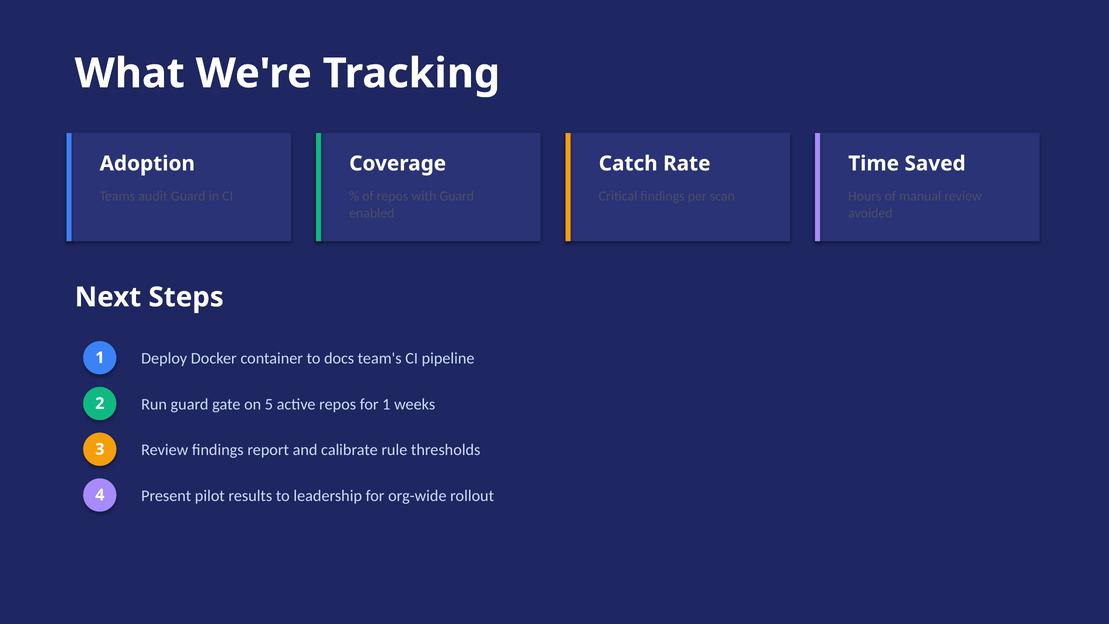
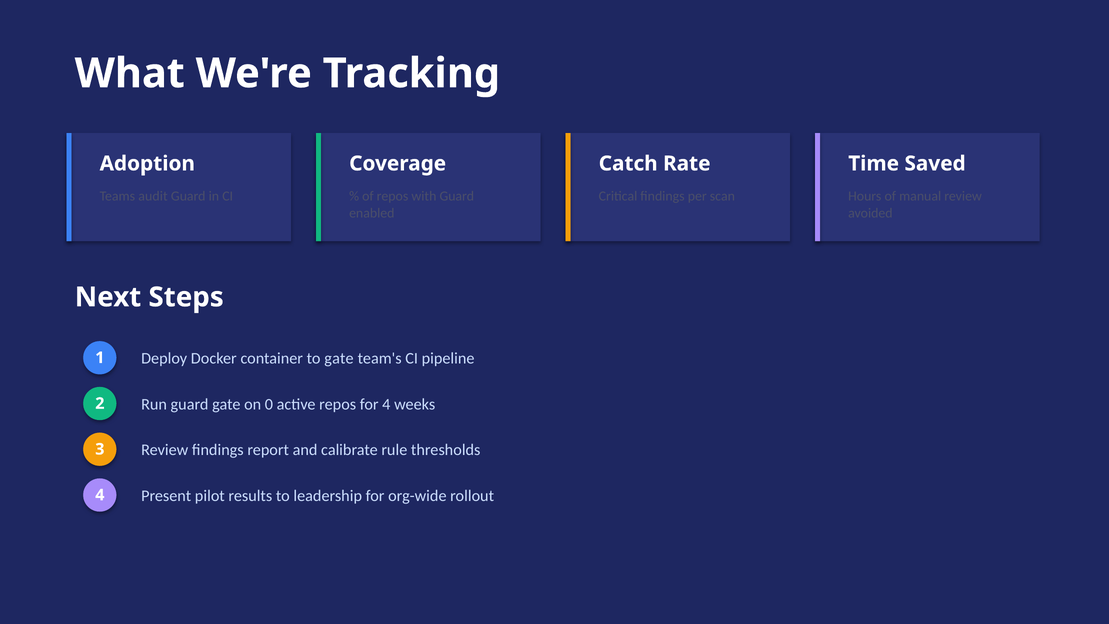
to docs: docs -> gate (339, 358)
5: 5 -> 0 (269, 404)
for 1: 1 -> 4 (386, 404)
